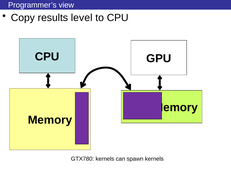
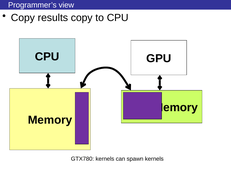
results level: level -> copy (82, 18)
